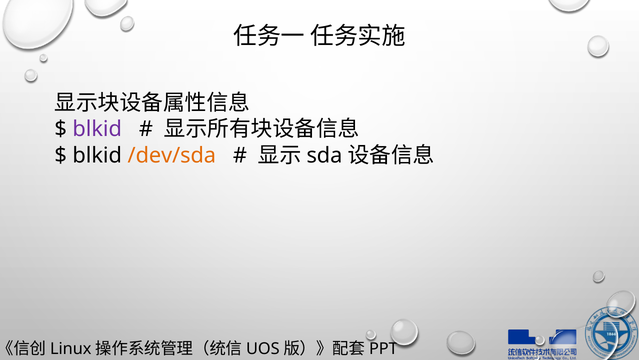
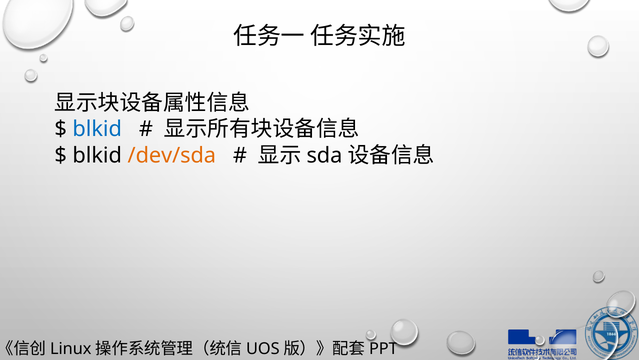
blkid colour: purple -> blue (97, 129)
